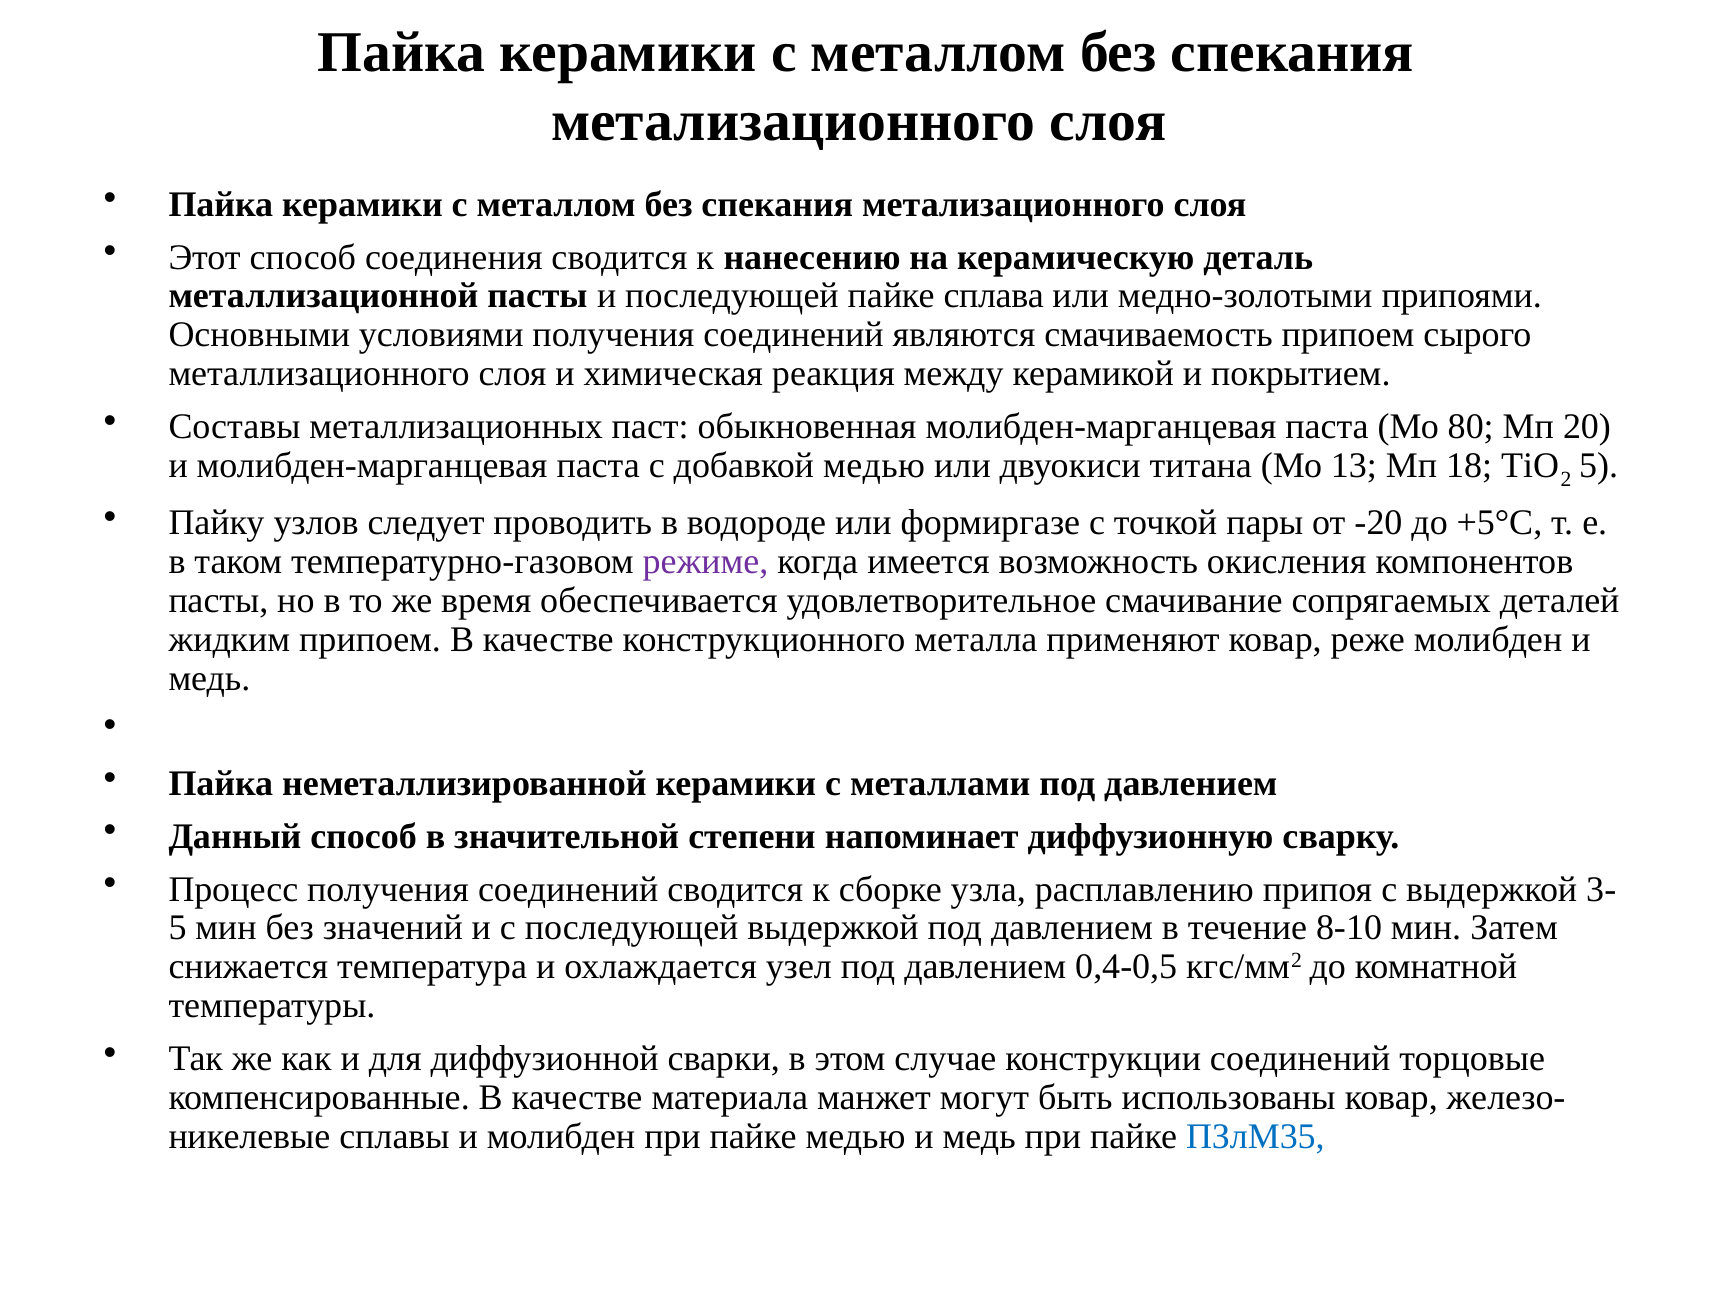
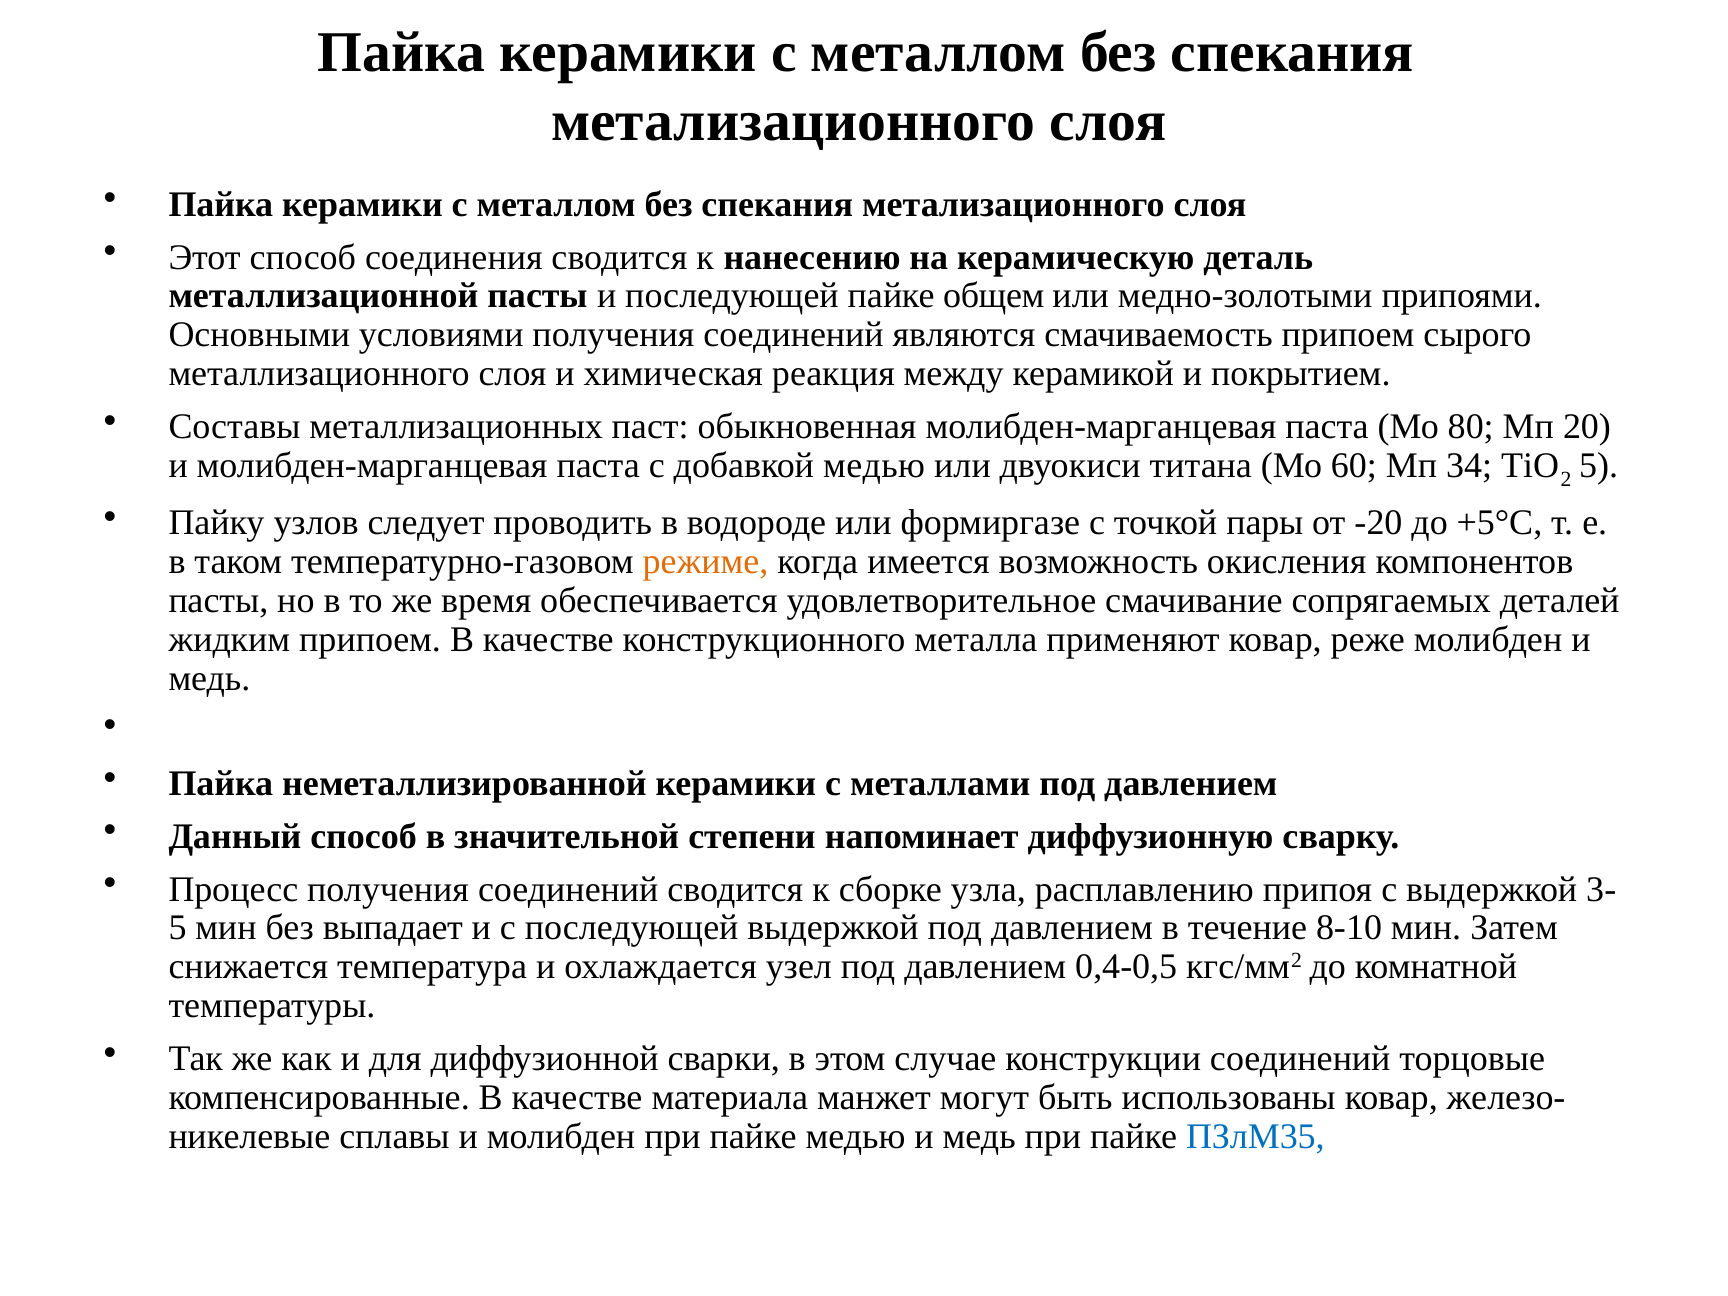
сплава: сплава -> общем (994, 296)
13: 13 -> 60 (1354, 466)
18: 18 -> 34 (1469, 466)
режиме colour: purple -> orange (706, 561)
значений: значений -> выпадает (393, 928)
